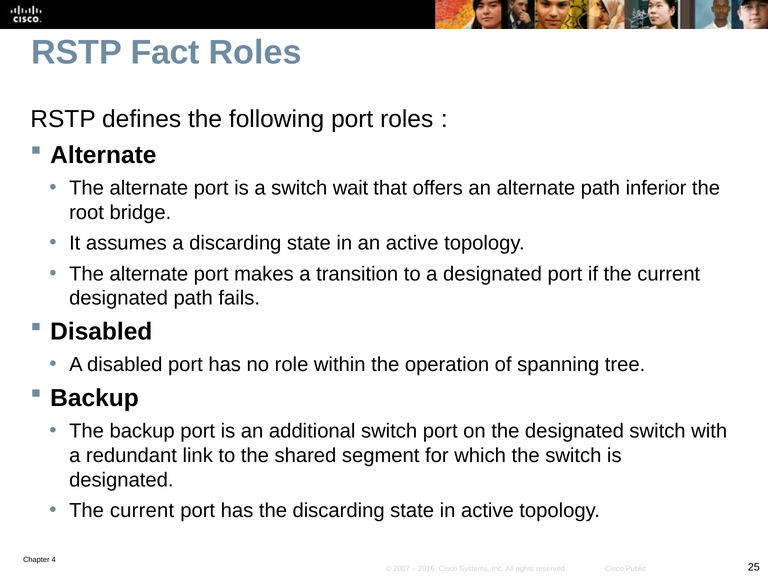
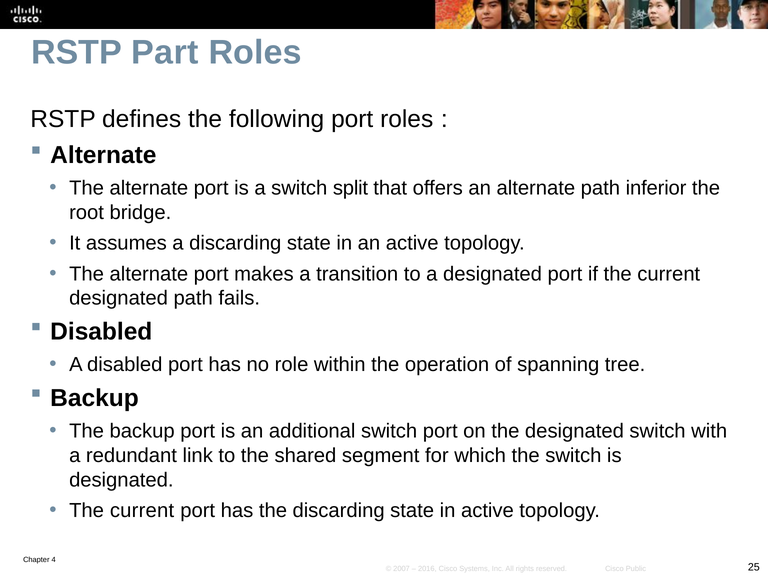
Fact: Fact -> Part (165, 53)
wait: wait -> split (350, 188)
